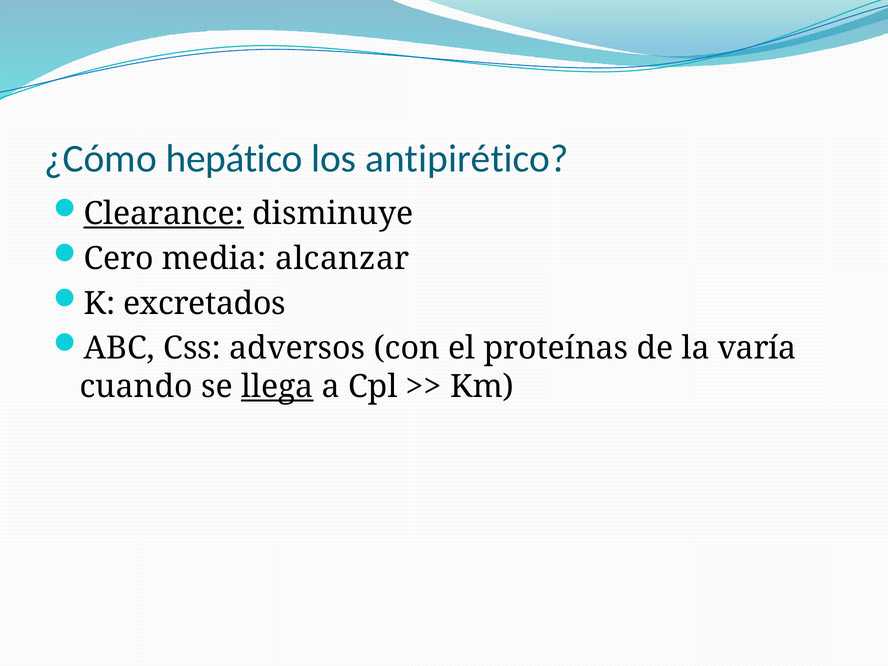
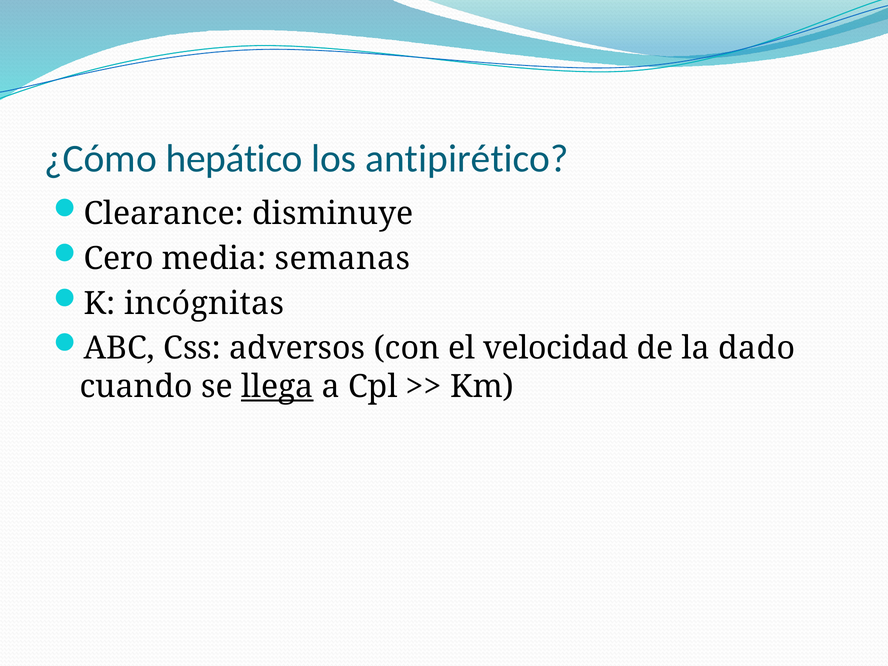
Clearance underline: present -> none (164, 214)
alcanzar: alcanzar -> semanas (342, 259)
excretados: excretados -> incógnitas (204, 304)
proteínas: proteínas -> velocidad (556, 348)
varía: varía -> dado (757, 348)
